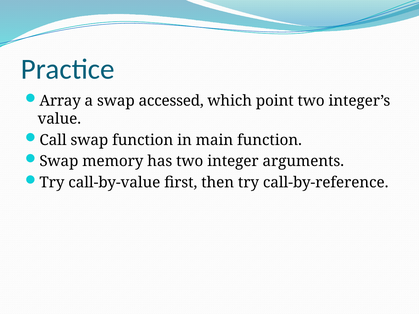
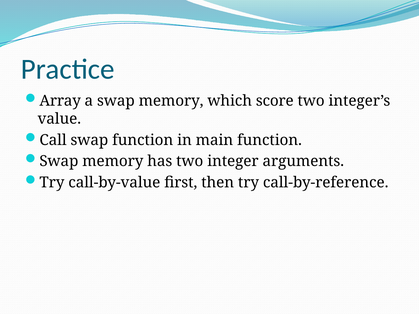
a swap accessed: accessed -> memory (171, 101)
point: point -> score (275, 101)
